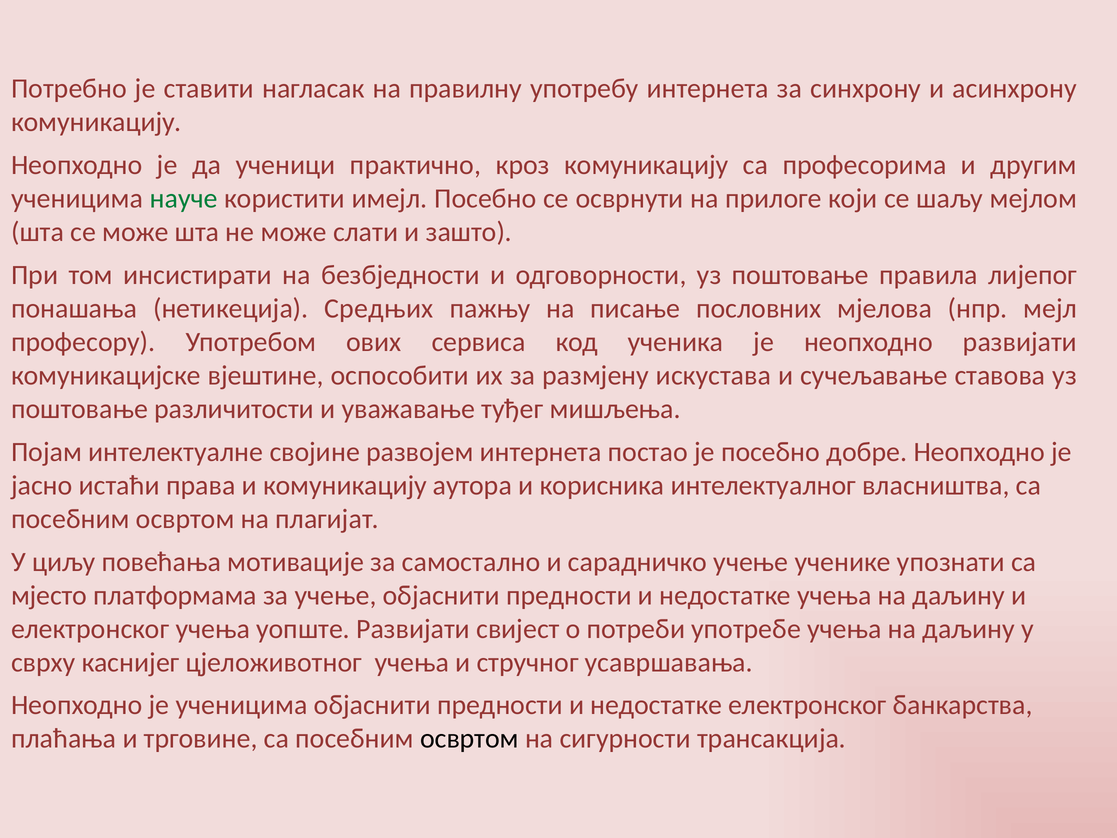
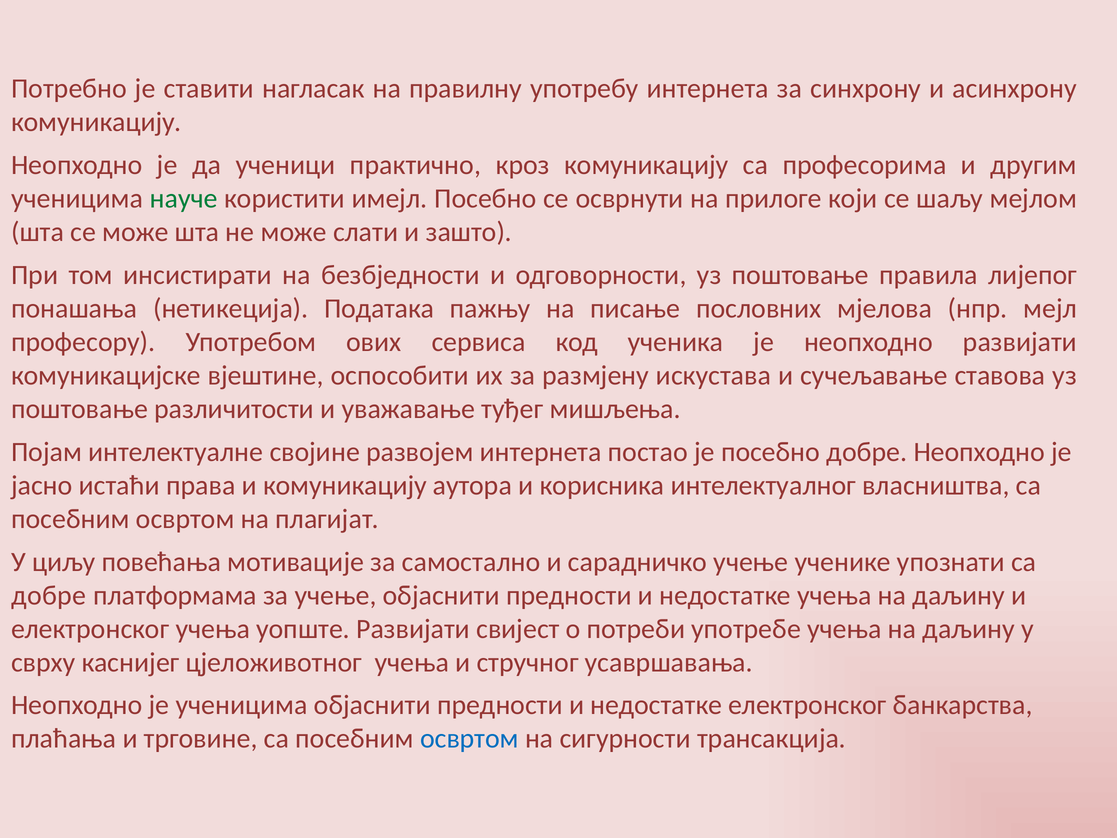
Средњих: Средњих -> Података (379, 308)
мјесто: мјесто -> добре (49, 595)
освртом colour: black -> blue (469, 739)
